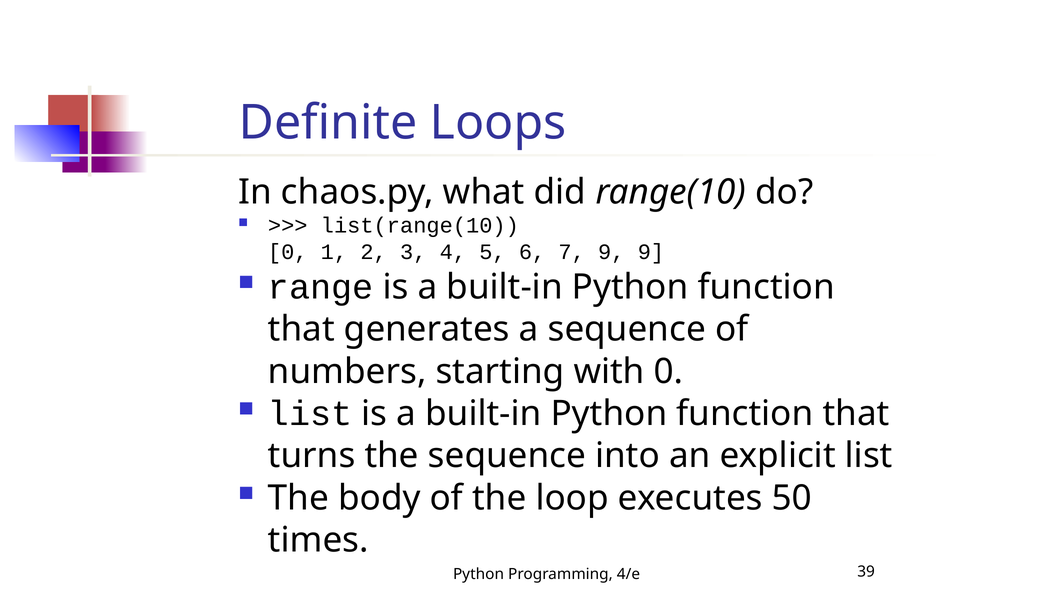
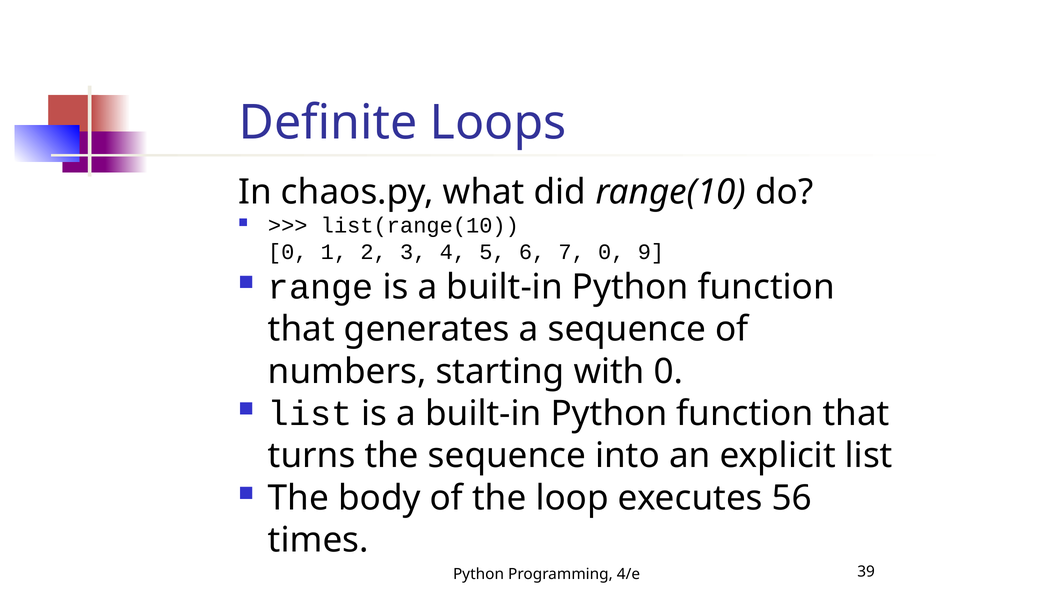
7 9: 9 -> 0 (611, 252)
50: 50 -> 56 (792, 498)
